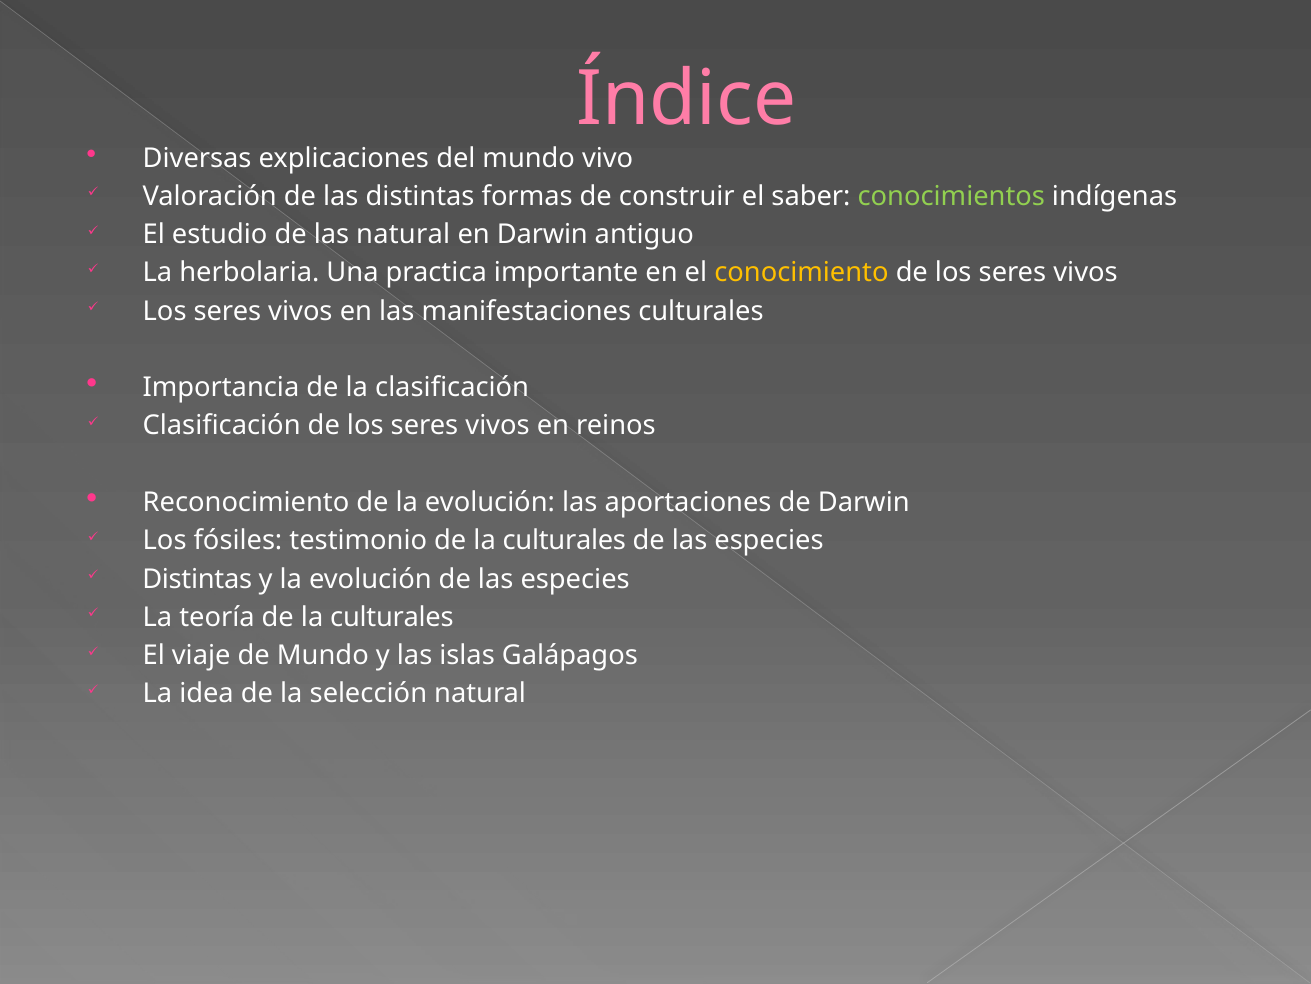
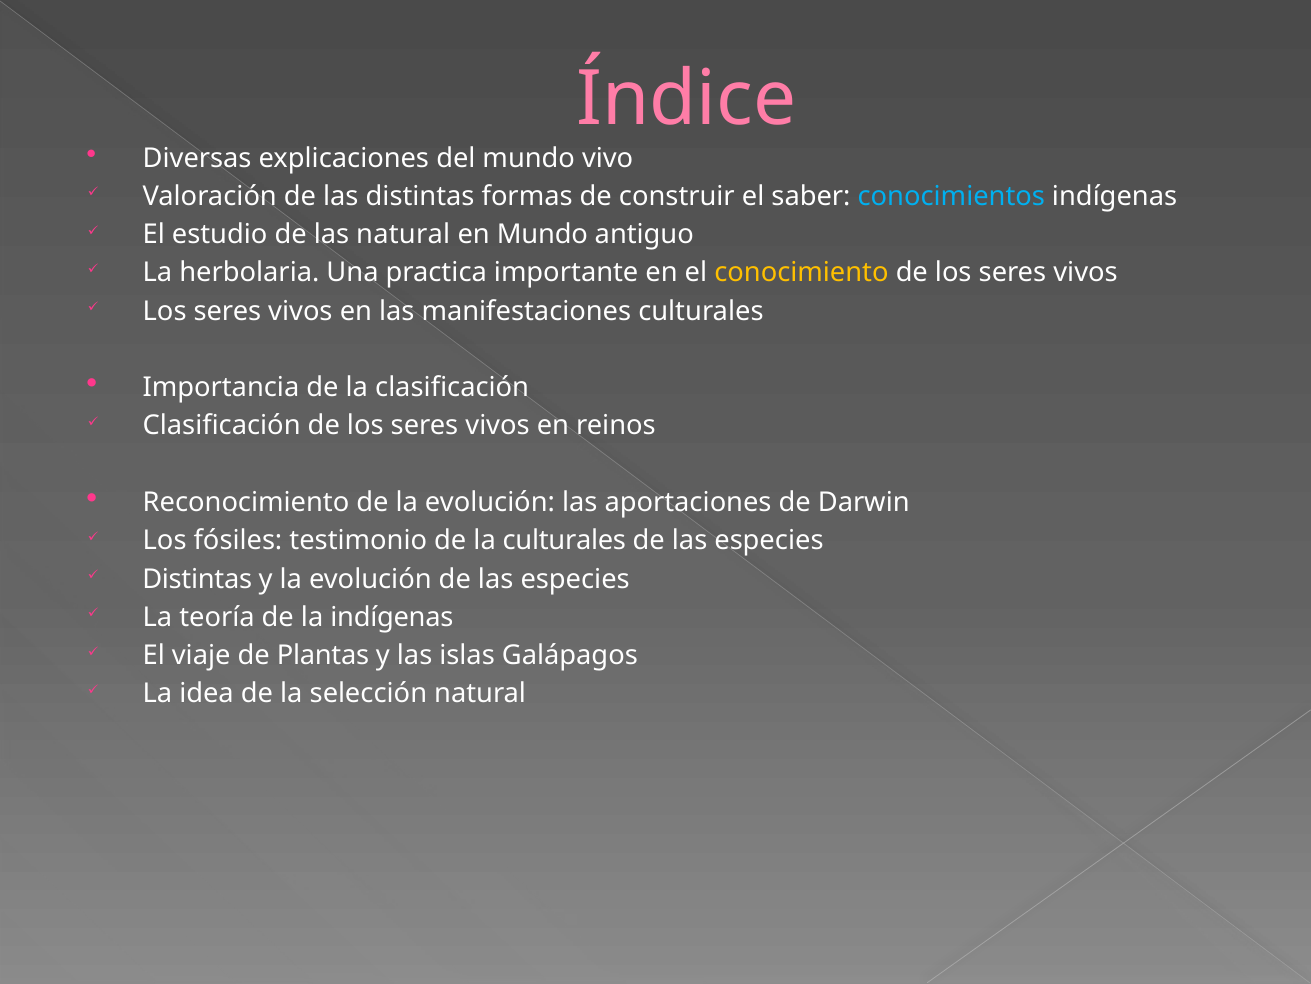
conocimientos colour: light green -> light blue (951, 196)
en Darwin: Darwin -> Mundo (542, 234)
teoría de la culturales: culturales -> indígenas (392, 617)
de Mundo: Mundo -> Plantas (323, 655)
